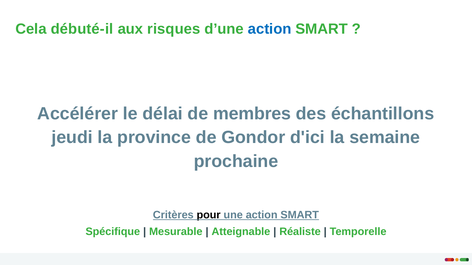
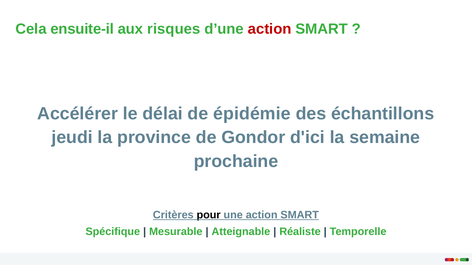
débuté-il: débuté-il -> ensuite-il (82, 29)
action colour: blue -> red (270, 29)
membres: membres -> épidémie (252, 114)
